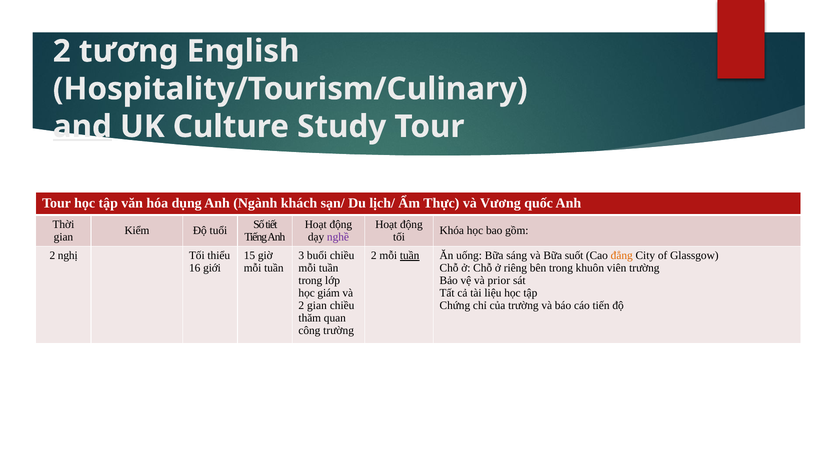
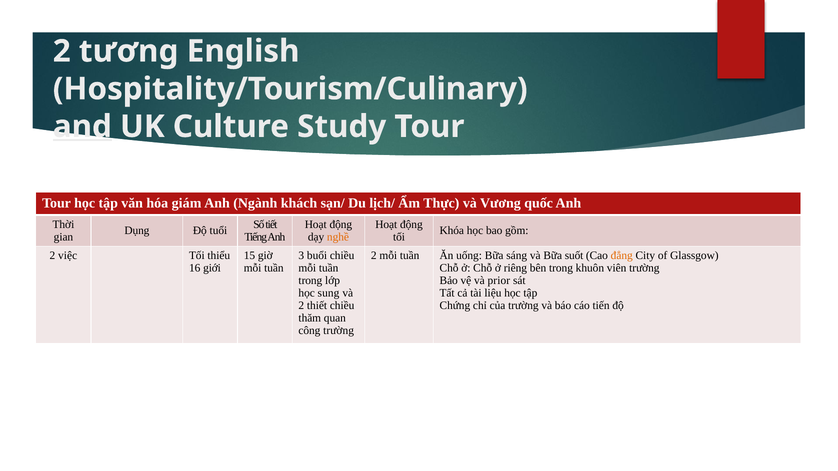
dụng: dụng -> giám (187, 203)
Kiểm: Kiểm -> Dụng (137, 231)
nghề colour: purple -> orange (338, 237)
nghị: nghị -> việc (68, 256)
tuần underline: present -> none (410, 256)
giám: giám -> sung (329, 293)
2 gian: gian -> thiết (317, 306)
